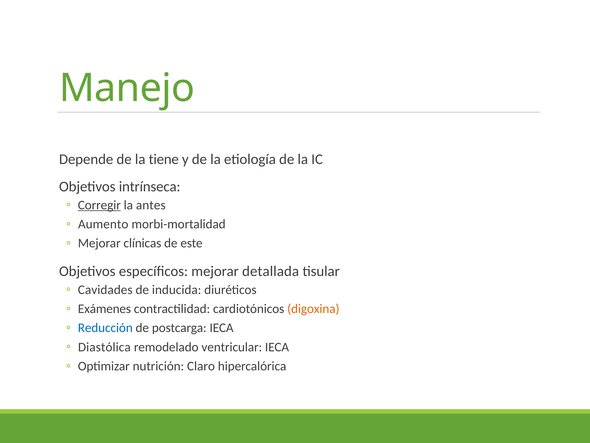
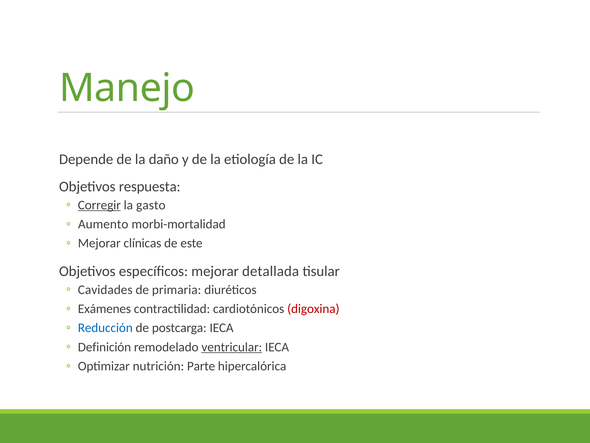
tiene: tiene -> daño (164, 159)
intrínseca: intrínseca -> respuesta (150, 187)
antes: antes -> gasto (151, 205)
inducida: inducida -> primaria (177, 289)
digoxina colour: orange -> red (313, 309)
Diastólica: Diastólica -> Definición (104, 347)
ventricular underline: none -> present (232, 347)
Claro: Claro -> Parte (201, 366)
